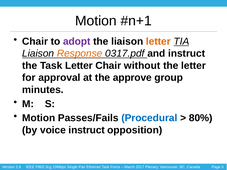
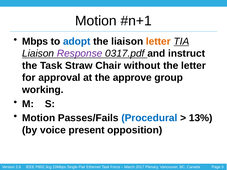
Chair: Chair -> Mbps (35, 41)
adopt colour: purple -> blue (77, 41)
Response colour: orange -> purple (80, 54)
Task Letter: Letter -> Straw (79, 66)
minutes: minutes -> working (43, 90)
80%: 80% -> 13% (201, 118)
voice instruct: instruct -> present (87, 130)
